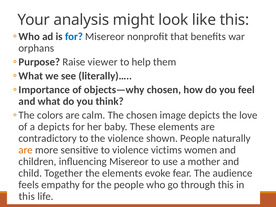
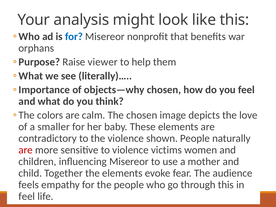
a depicts: depicts -> smaller (54, 127)
are colour: orange -> red (26, 150)
this: this -> feel (27, 196)
